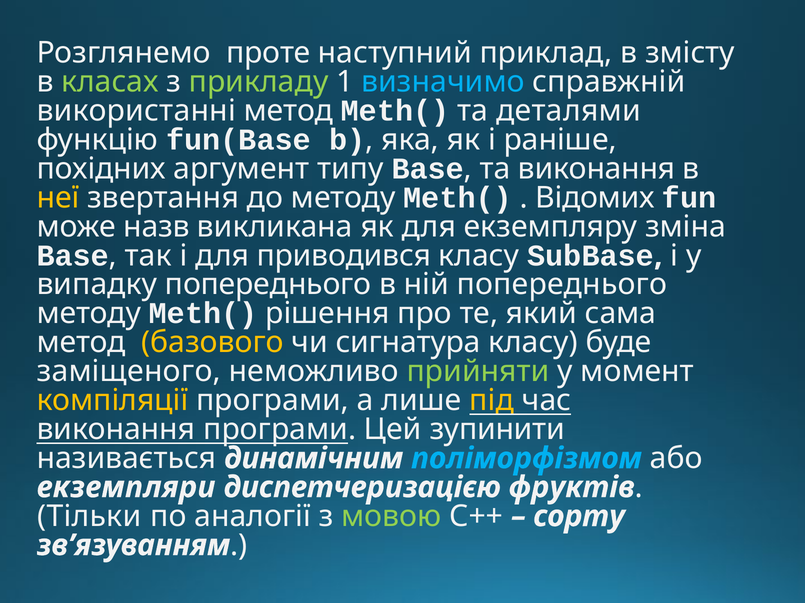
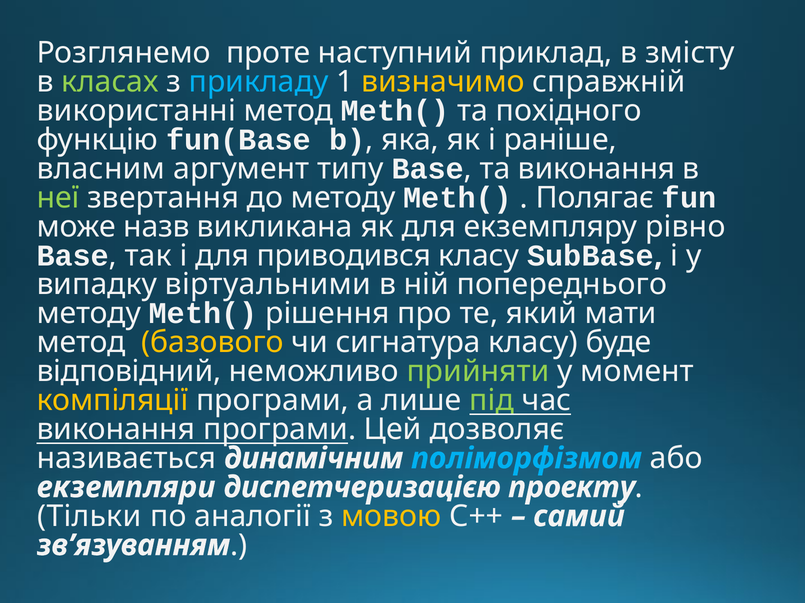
прикладу colour: light green -> light blue (259, 82)
визначимо colour: light blue -> yellow (443, 82)
деталями: деталями -> похідного (569, 111)
похідних: похідних -> власним (101, 169)
неї colour: yellow -> light green (58, 198)
Відомих: Відомих -> Полягає (595, 198)
зміна: зміна -> рівно (685, 227)
випадку попереднього: попереднього -> віртуальними (268, 285)
сама: сама -> мати (621, 314)
заміщеного: заміщеного -> відповідний (129, 372)
під colour: yellow -> light green (492, 401)
зупинити: зупинити -> дозволяє (497, 430)
фруктів: фруктів -> проекту (572, 488)
мовою colour: light green -> yellow (391, 517)
сорту: сорту -> самий (579, 517)
